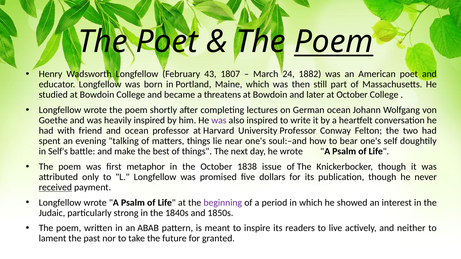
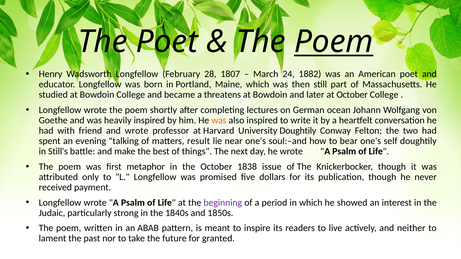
43: 43 -> 28 (210, 74)
was colour: purple -> orange (219, 120)
and ocean: ocean -> wrote (137, 131)
University Professor: Professor -> Doughtily (298, 131)
matters things: things -> result (199, 141)
Self's: Self's -> Still's (58, 152)
received underline: present -> none (55, 188)
